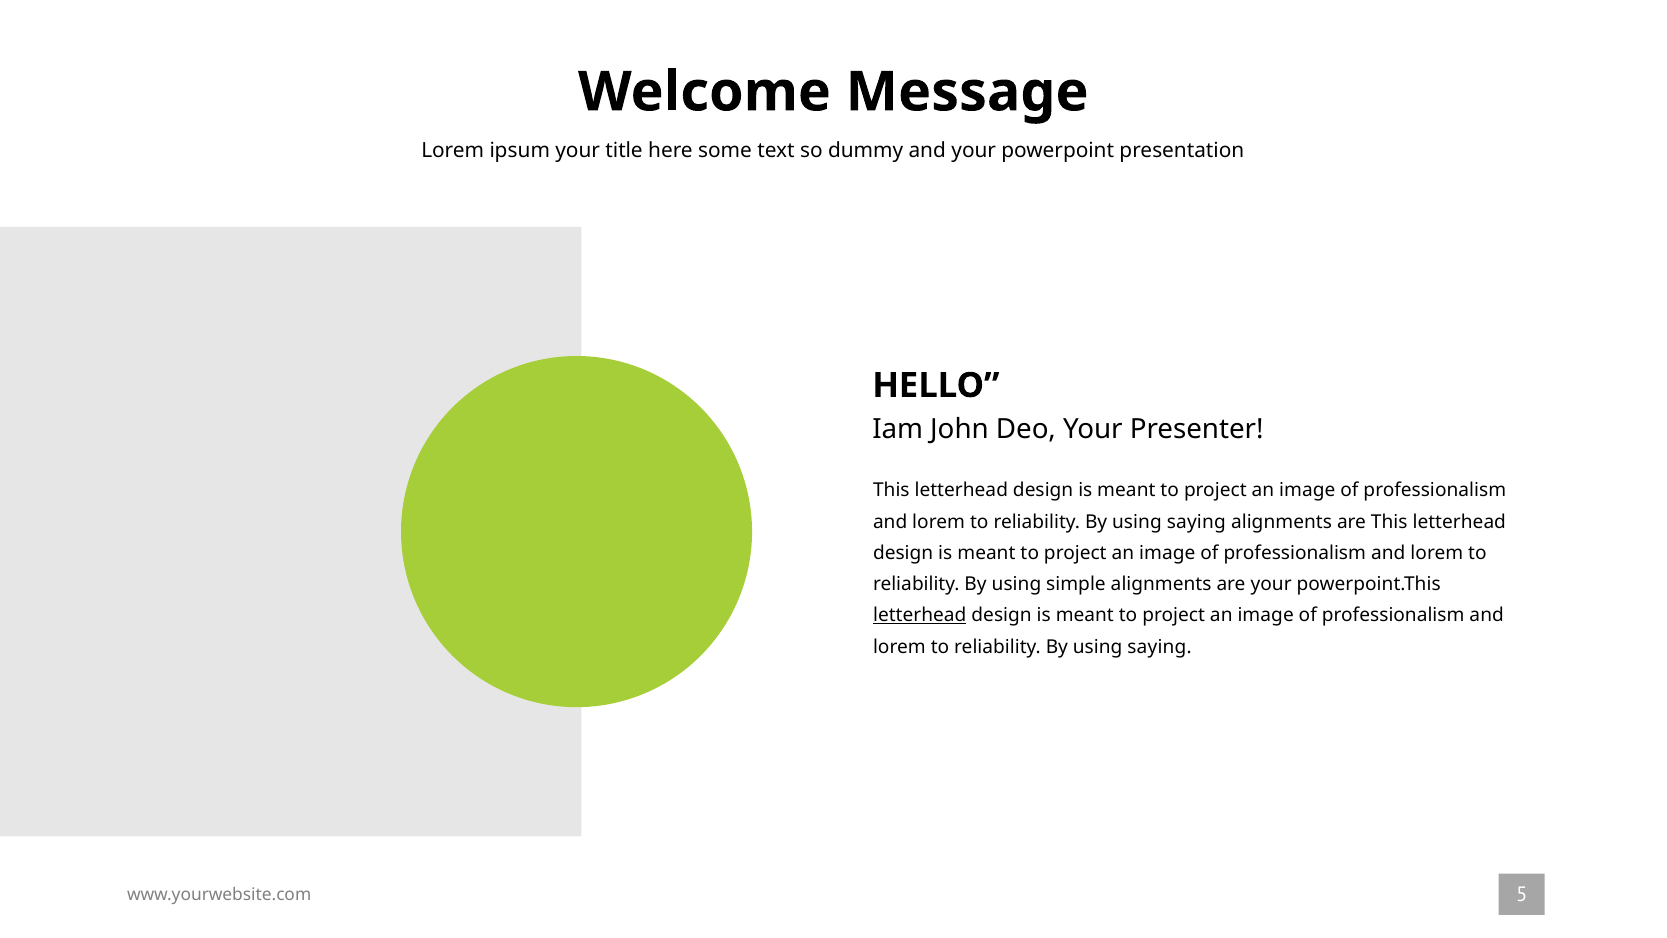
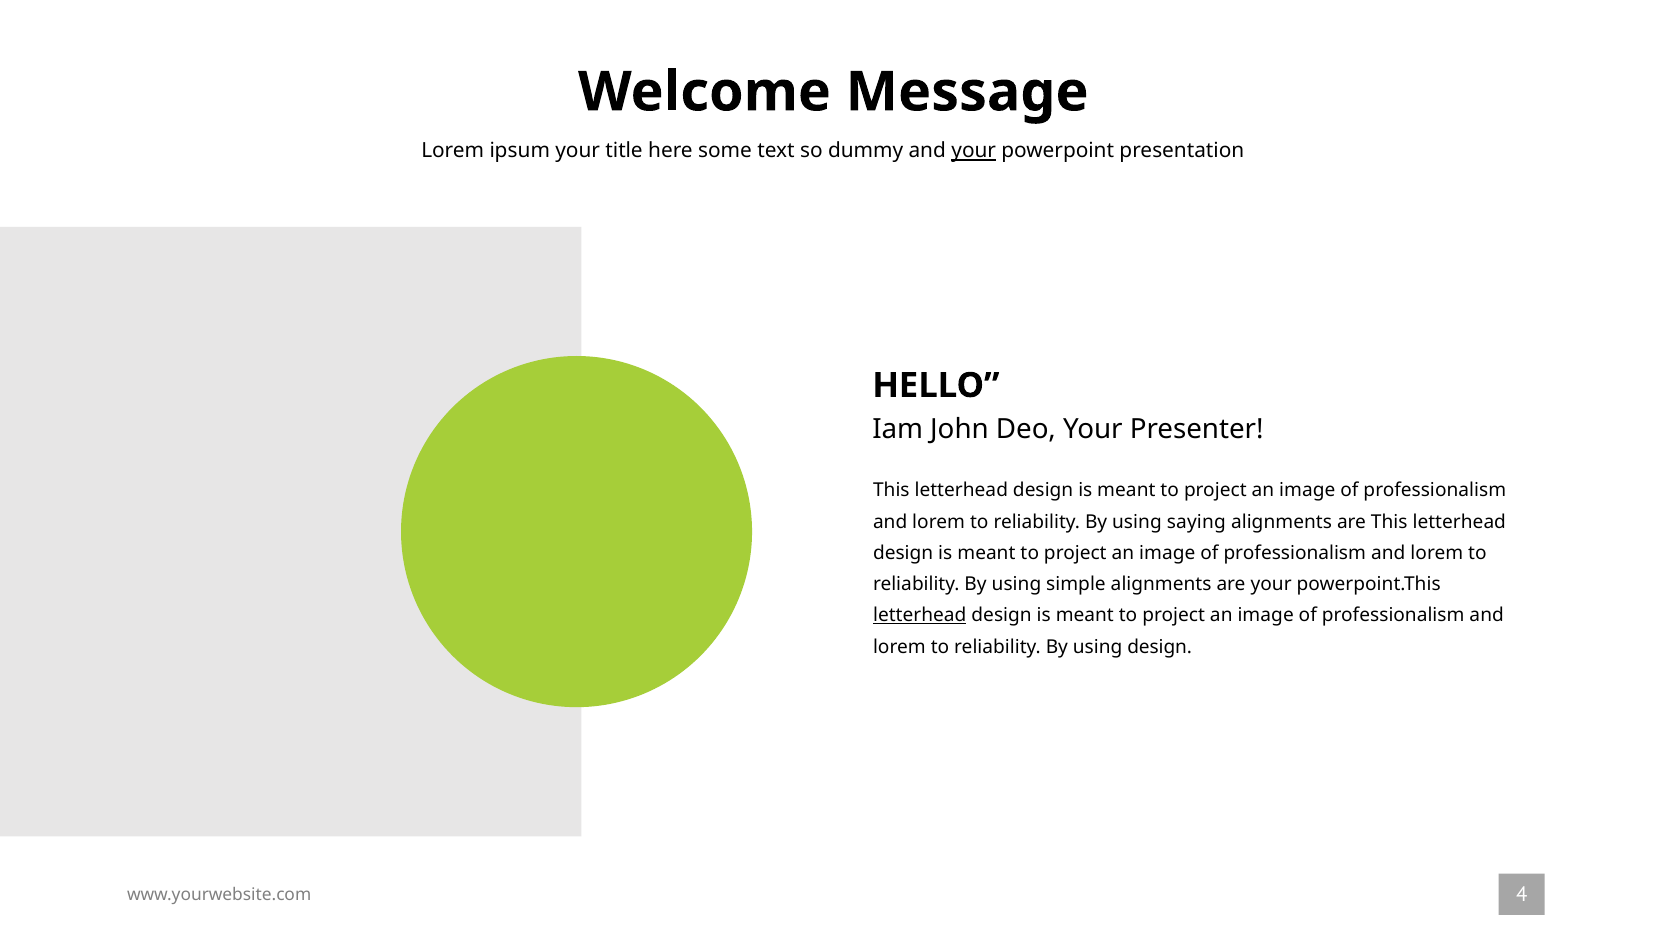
your underline: none -> present (974, 151)
saying: saying -> design (1160, 647)
5: 5 -> 4 (1522, 894)
